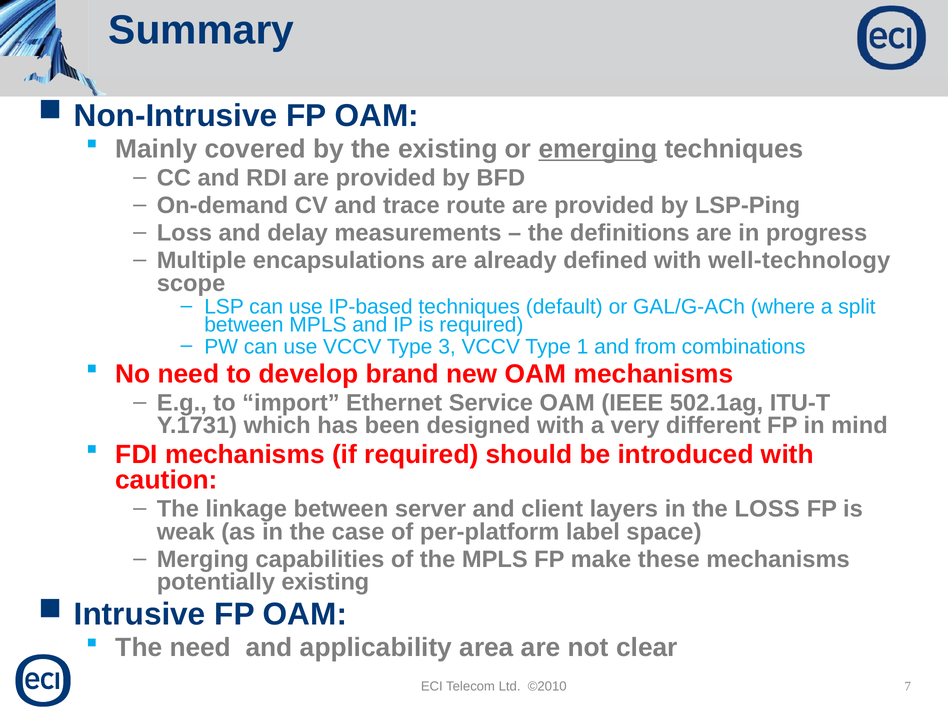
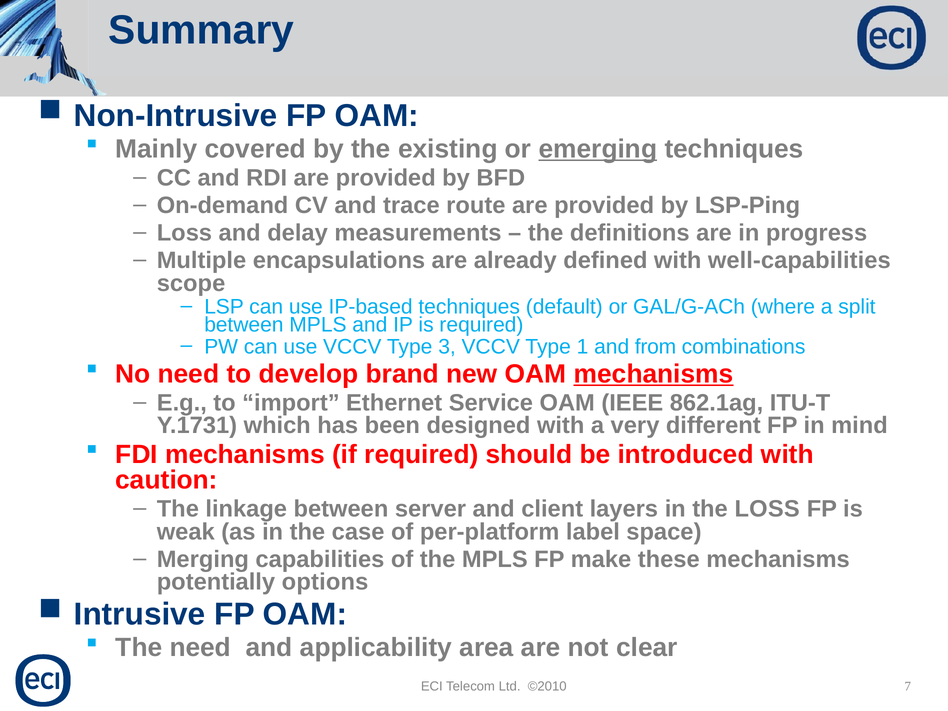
well-technology: well-technology -> well-capabilities (799, 260)
mechanisms underline: none -> present (654, 374)
502.1ag: 502.1ag -> 862.1ag (717, 403)
potentially existing: existing -> options (325, 582)
